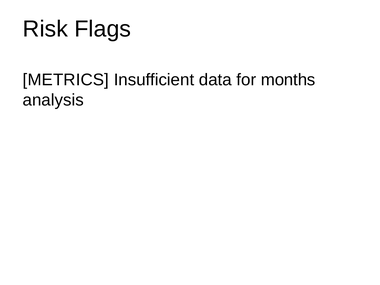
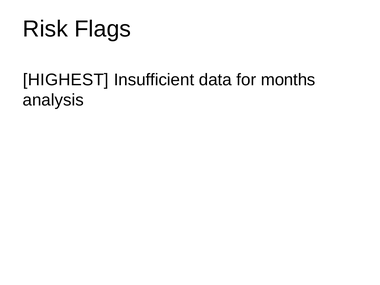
METRICS: METRICS -> HIGHEST (66, 80)
